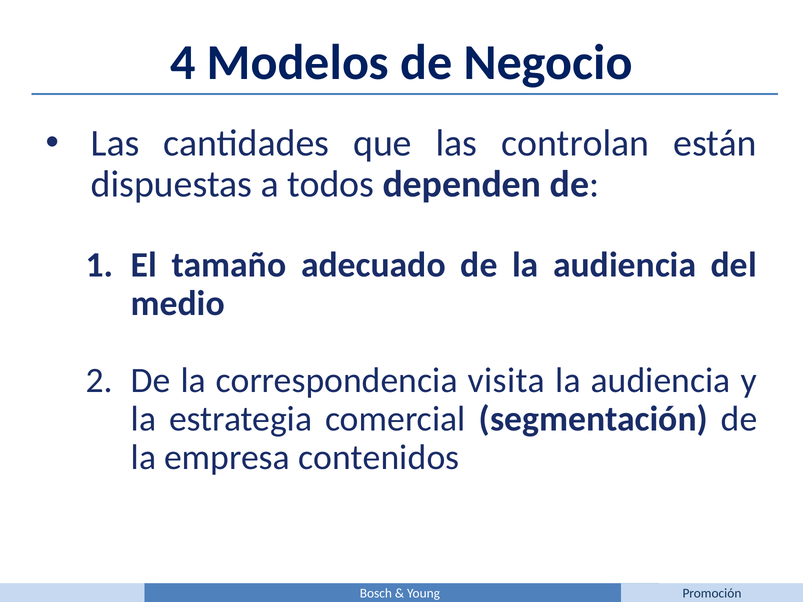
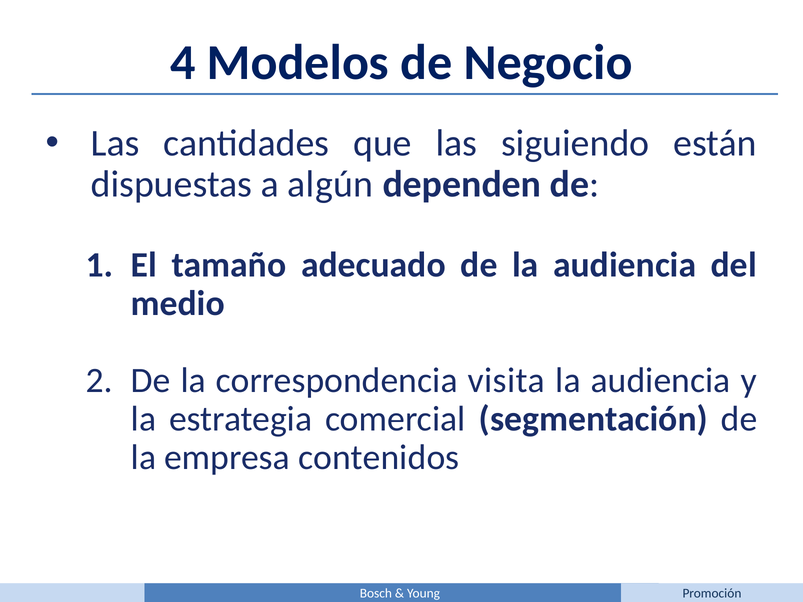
controlan: controlan -> siguiendo (575, 143)
todos: todos -> algún (330, 184)
